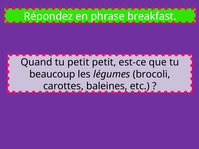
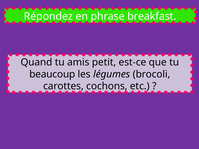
tu petit: petit -> amis (78, 62)
baleines: baleines -> cochons (107, 86)
